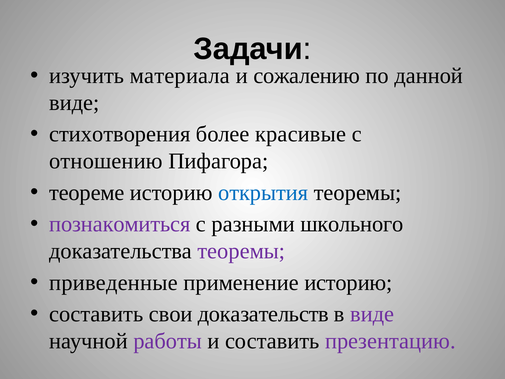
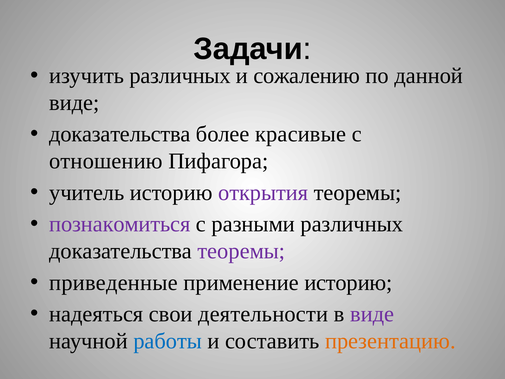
изучить материала: материала -> различных (180, 76)
стихотворения: стихотворения -> доказательства (120, 134)
теореме: теореме -> учитель (87, 193)
открытия colour: blue -> purple (263, 193)
разными школьного: школьного -> различных (352, 224)
составить: составить -> надеяться (96, 314)
доказательств: доказательств -> деятельности (263, 314)
работы colour: purple -> blue (168, 341)
презентацию colour: purple -> orange (390, 341)
